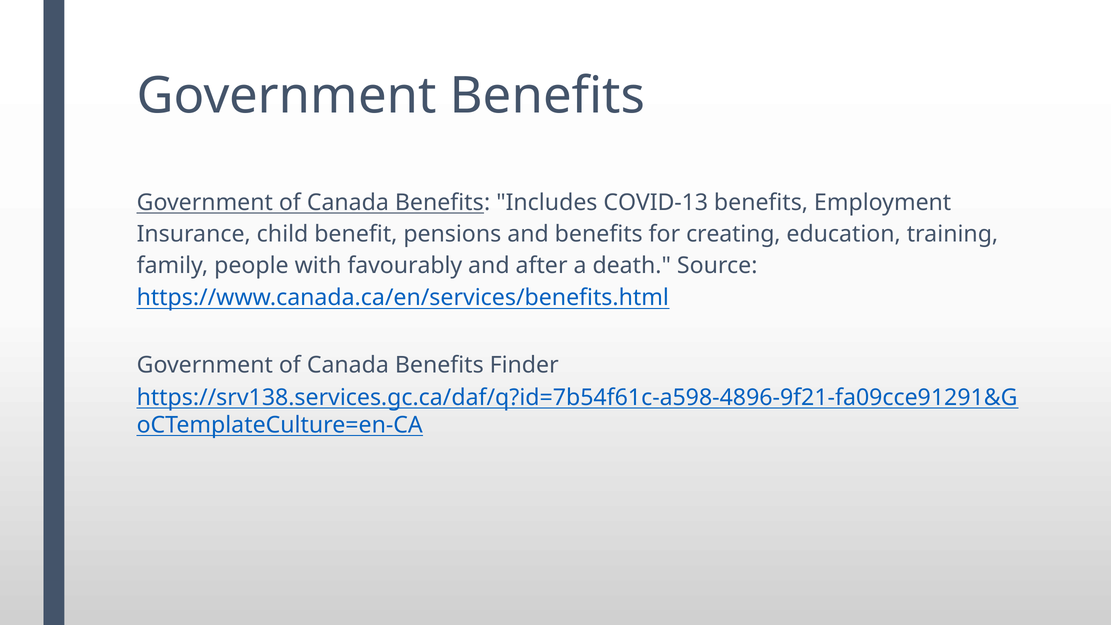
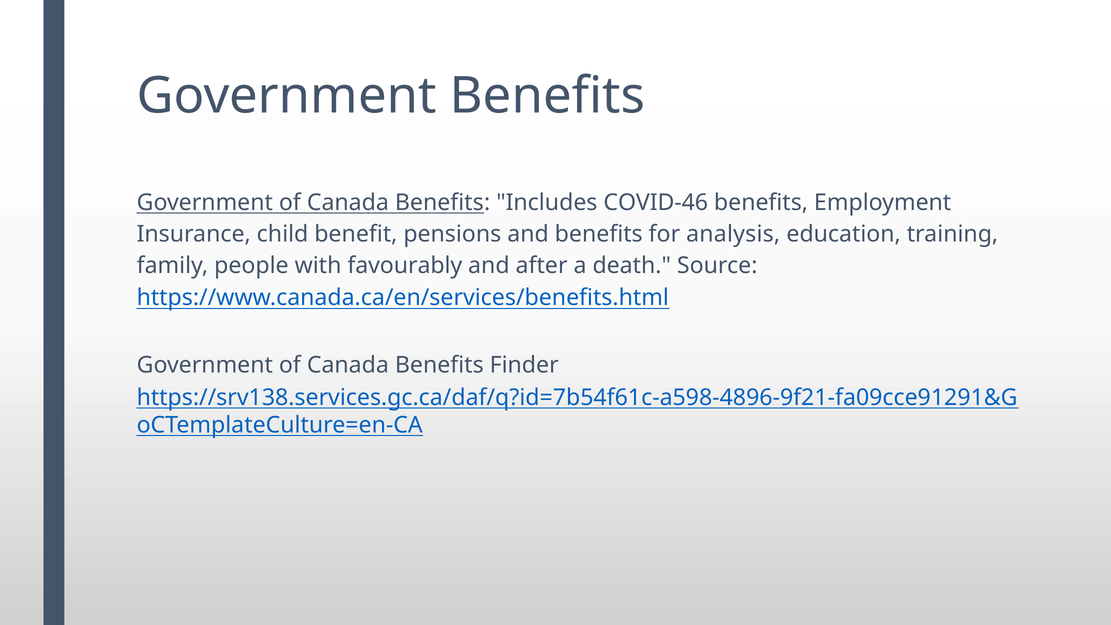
COVID-13: COVID-13 -> COVID-46 (656, 202)
creating: creating -> analysis (733, 234)
